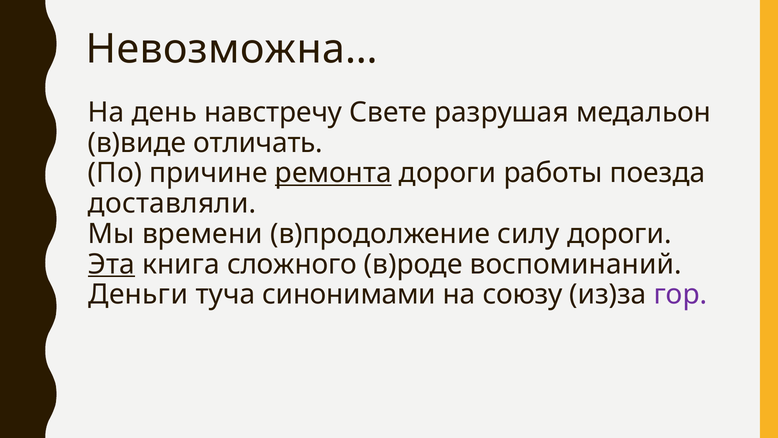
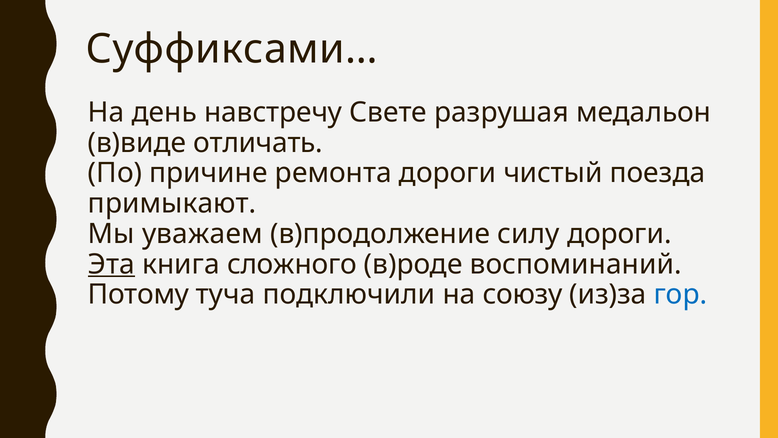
Невозможна…: Невозможна… -> Суффиксами… (232, 49)
ремонта underline: present -> none (333, 173)
работы: работы -> чистый (553, 173)
доставляли: доставляли -> примыкают (172, 203)
времени: времени -> уважаем (202, 234)
Деньги: Деньги -> Потому (138, 294)
синонимами: синонимами -> подключили (349, 294)
гор colour: purple -> blue (680, 294)
